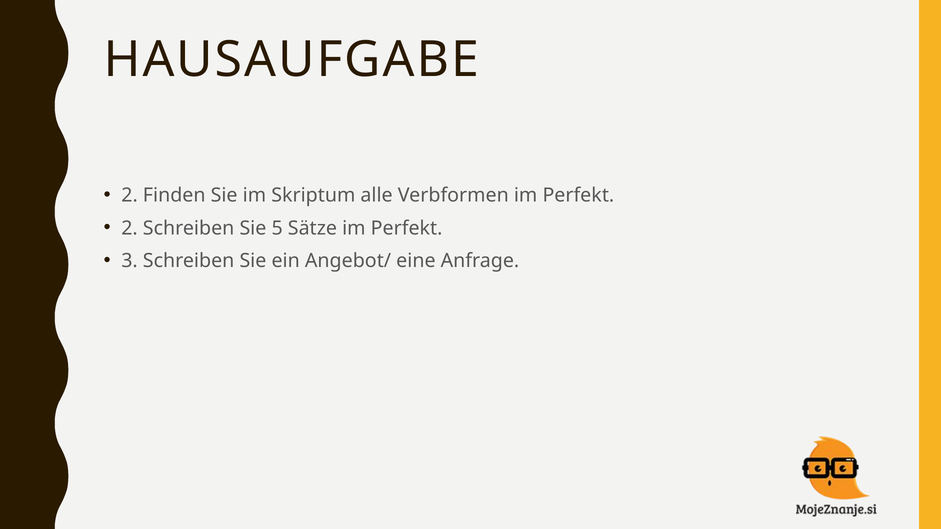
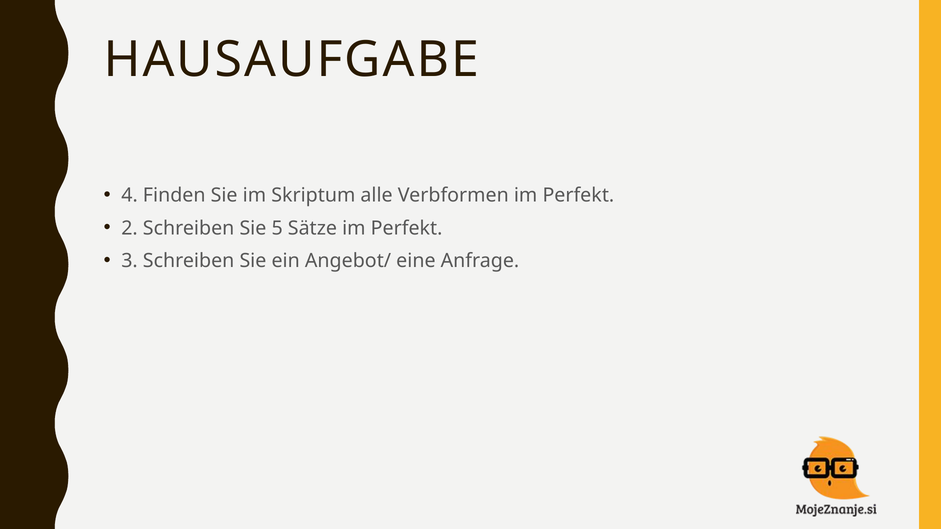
2: 2 -> 4 (130, 195)
